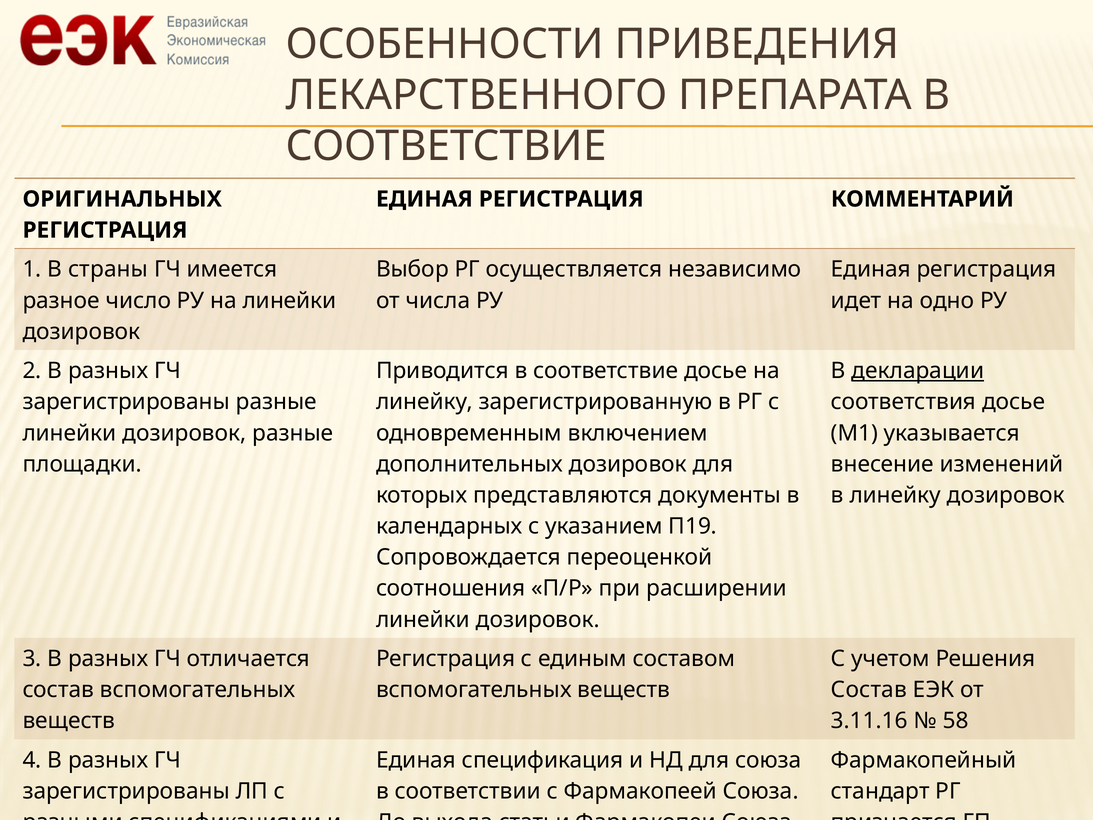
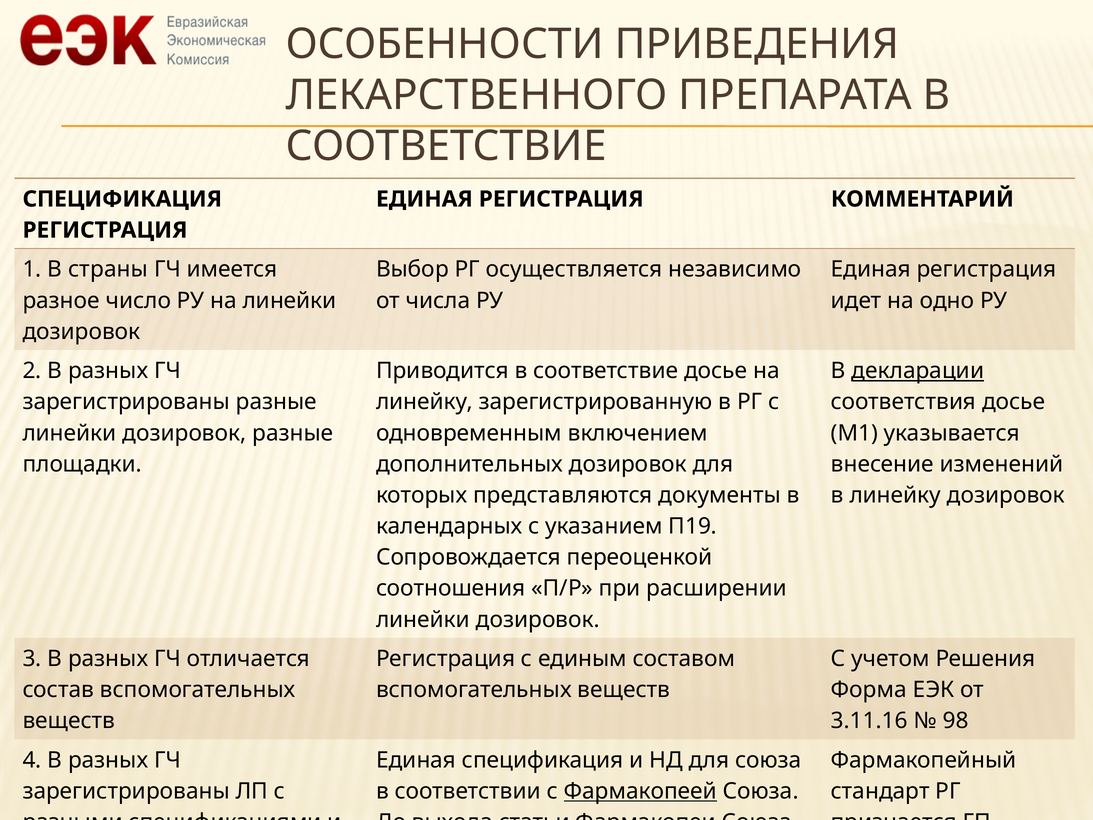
ОРИГИНАЛЬНЫХ: ОРИГИНАЛЬНЫХ -> СПЕЦИФИКАЦИЯ (122, 199)
Состав: Состав -> Форма (869, 690)
58: 58 -> 98 (956, 721)
Фармакопеей underline: none -> present (640, 791)
